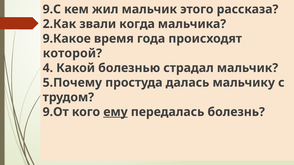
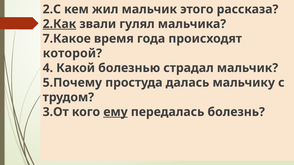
9.С: 9.С -> 2.С (52, 9)
2.Как underline: none -> present (59, 24)
когда: когда -> гулял (137, 24)
9.Какое: 9.Какое -> 7.Какое (67, 39)
9.От: 9.От -> 3.От (56, 112)
